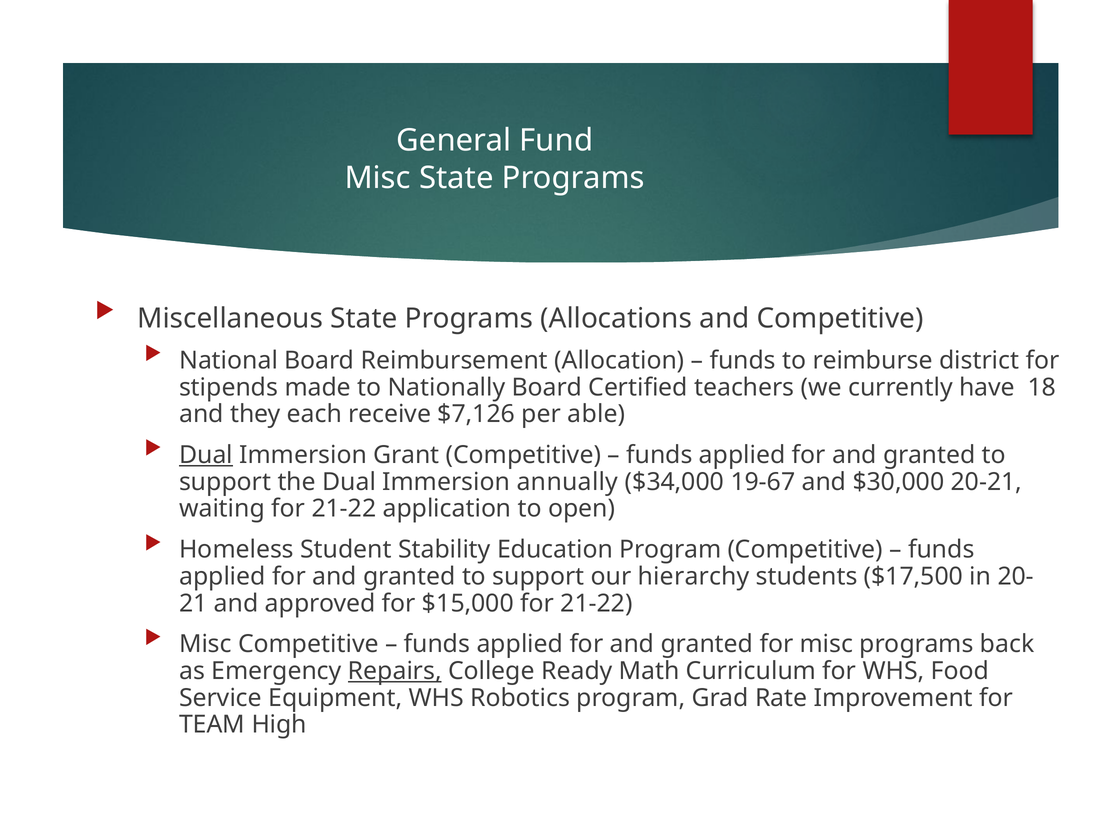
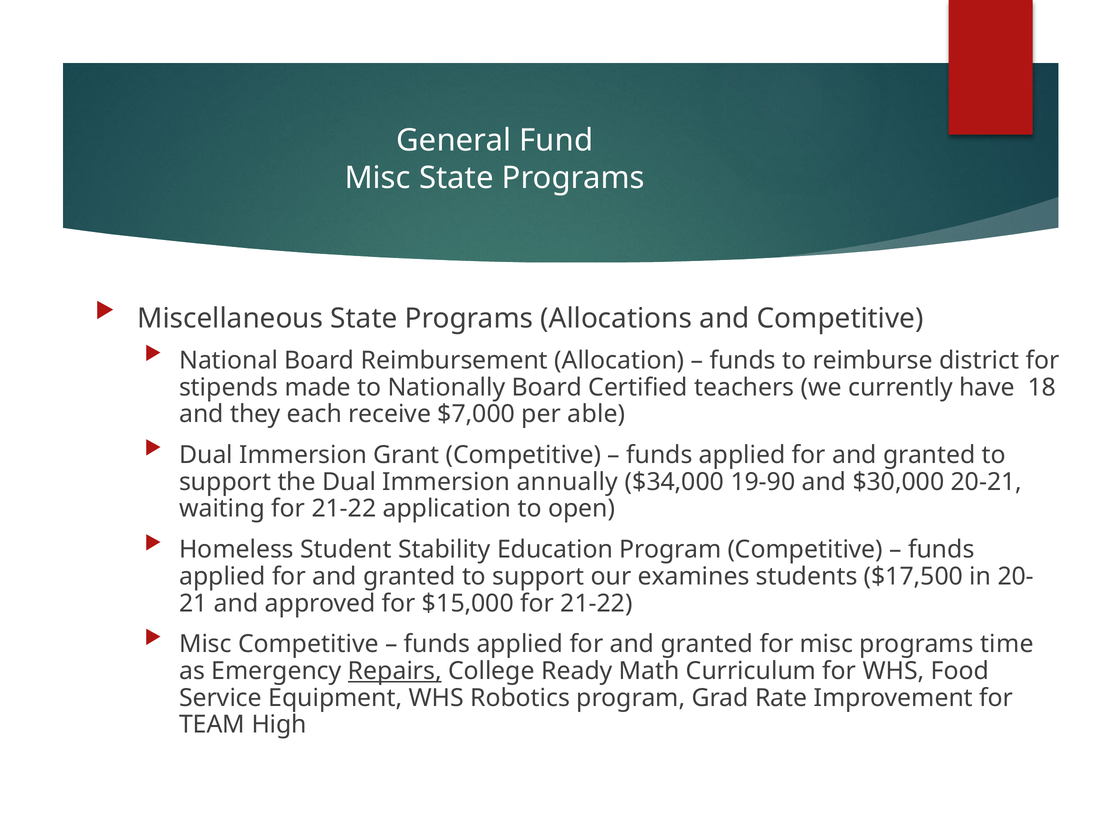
$7,126: $7,126 -> $7,000 (476, 414)
Dual underline: present -> none (206, 455)
19-67: 19-67 -> 19-90 (763, 482)
hierarchy: hierarchy -> examines (694, 576)
back: back -> time (1007, 644)
